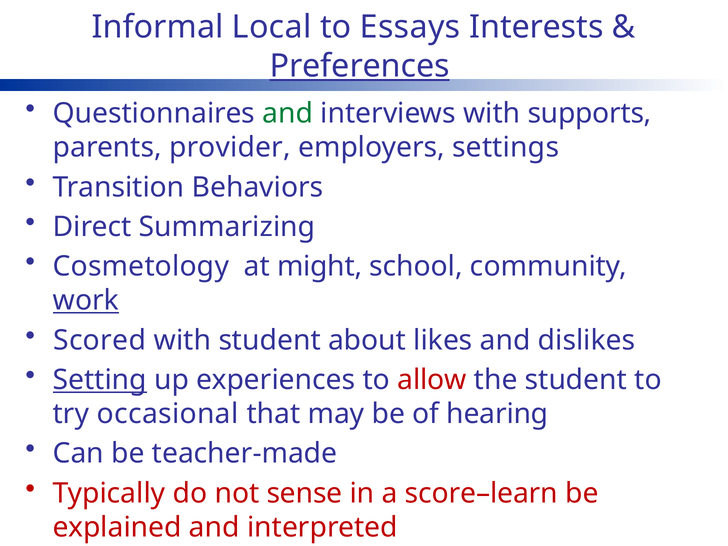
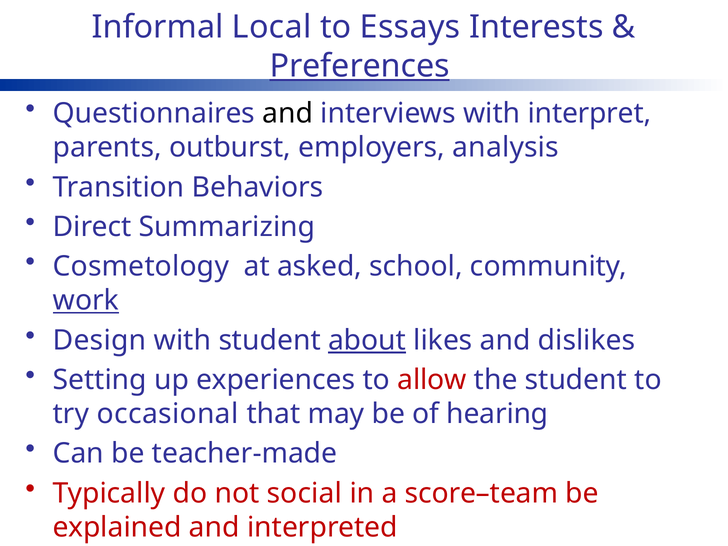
and colour: green -> black (288, 114)
supports: supports -> interpret (589, 114)
provider: provider -> outburst (230, 148)
settings: settings -> analysis (506, 148)
might: might -> asked (320, 267)
Scored: Scored -> Design (100, 340)
about underline: none -> present (367, 340)
Setting underline: present -> none (100, 380)
sense: sense -> social (304, 493)
score–learn: score–learn -> score–team (481, 493)
